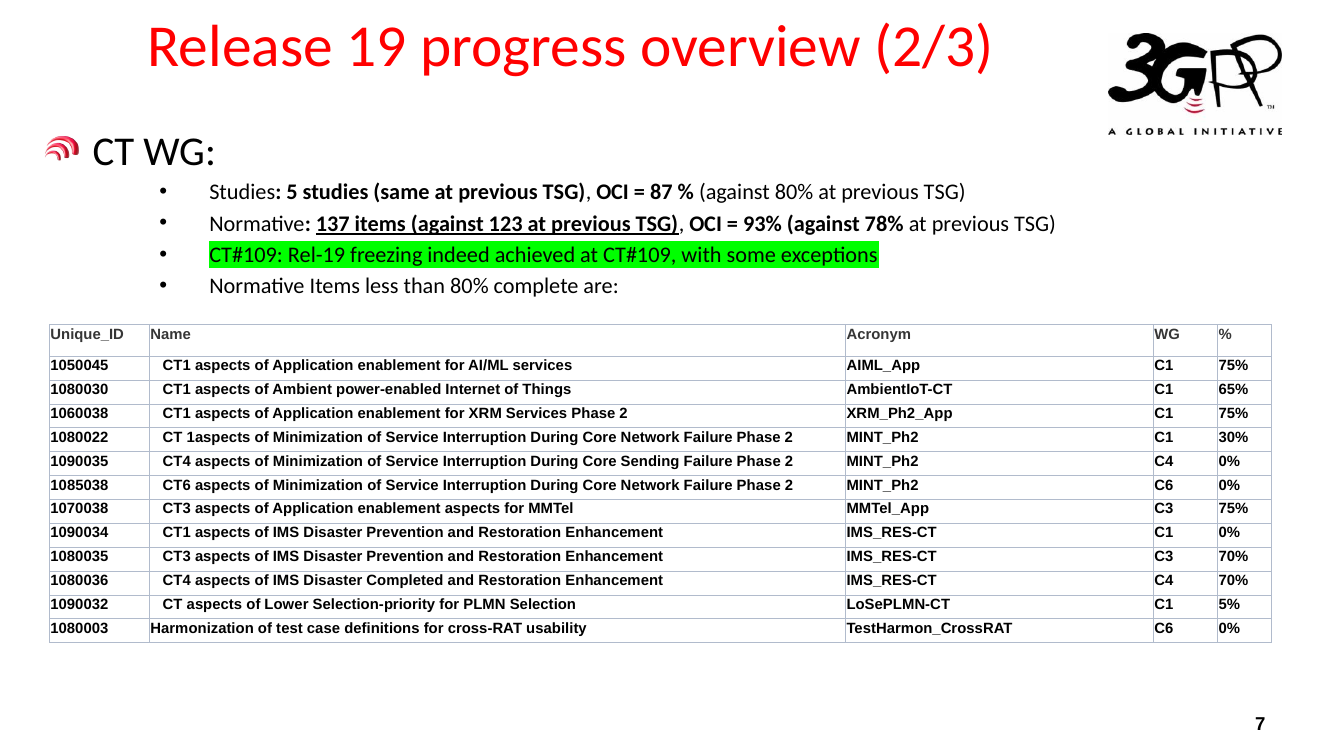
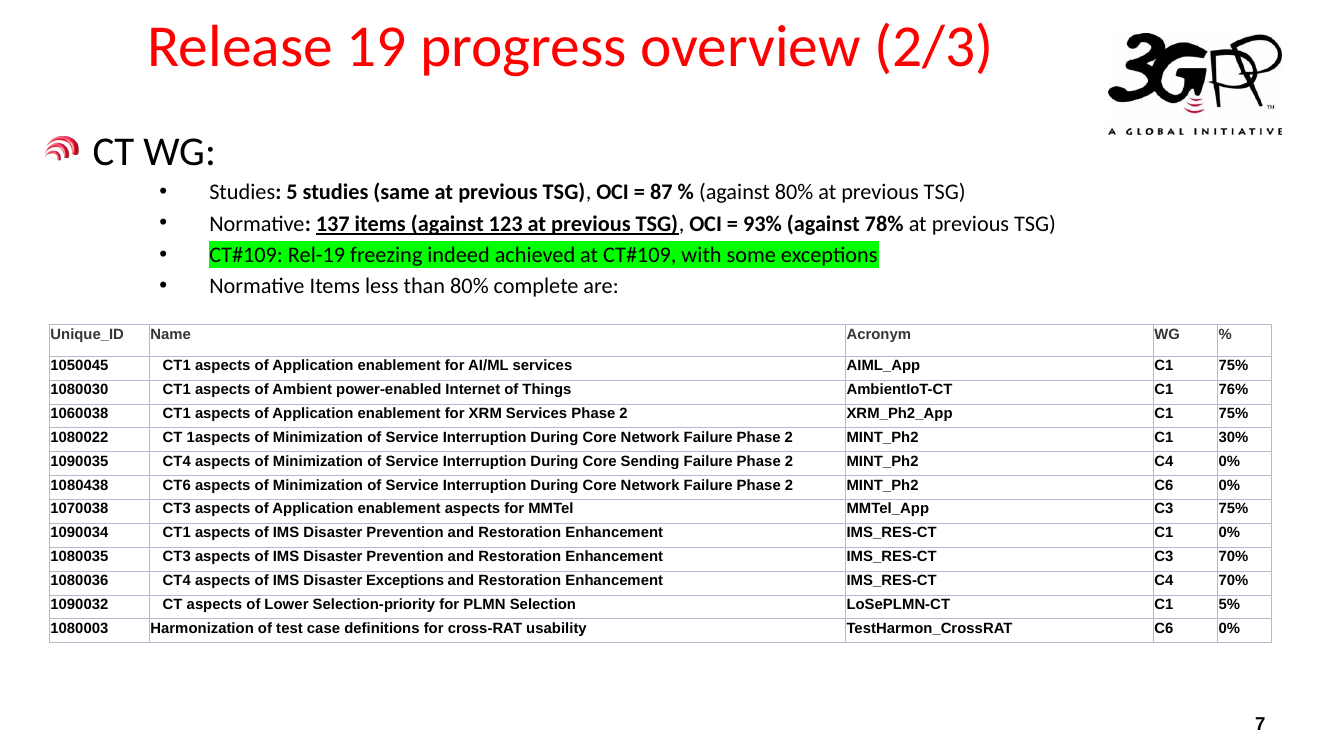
65%: 65% -> 76% (1233, 390)
1085038: 1085038 -> 1080438 (79, 485)
Disaster Completed: Completed -> Exceptions (405, 580)
